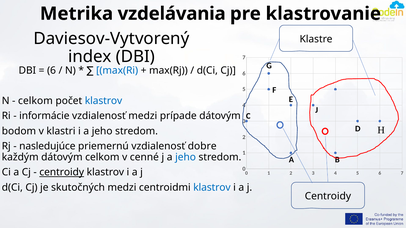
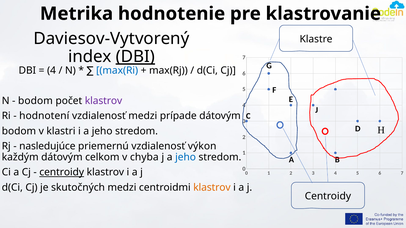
vzdelávania: vzdelávania -> hodnotenie (172, 14)
DBI underline: none -> present (135, 57)
6: 6 -> 4 (52, 70)
celkom: celkom -> bodom (35, 101)
klastrov colour: blue -> purple (104, 101)
informácie: informácie -> hodnotení (44, 116)
dobre: dobre -> výkon (202, 146)
cenné: cenné -> chyba (144, 157)
klastrov colour: blue -> orange (212, 188)
